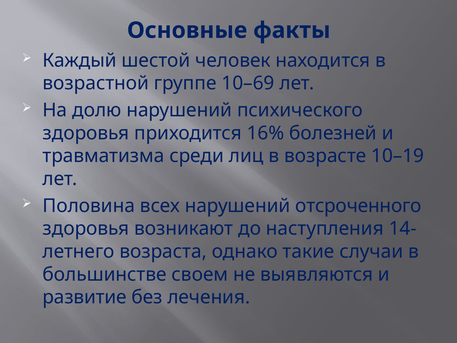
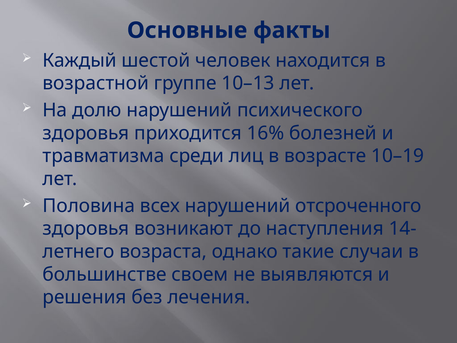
10–69: 10–69 -> 10–13 (248, 83)
развитие: развитие -> решения (85, 297)
